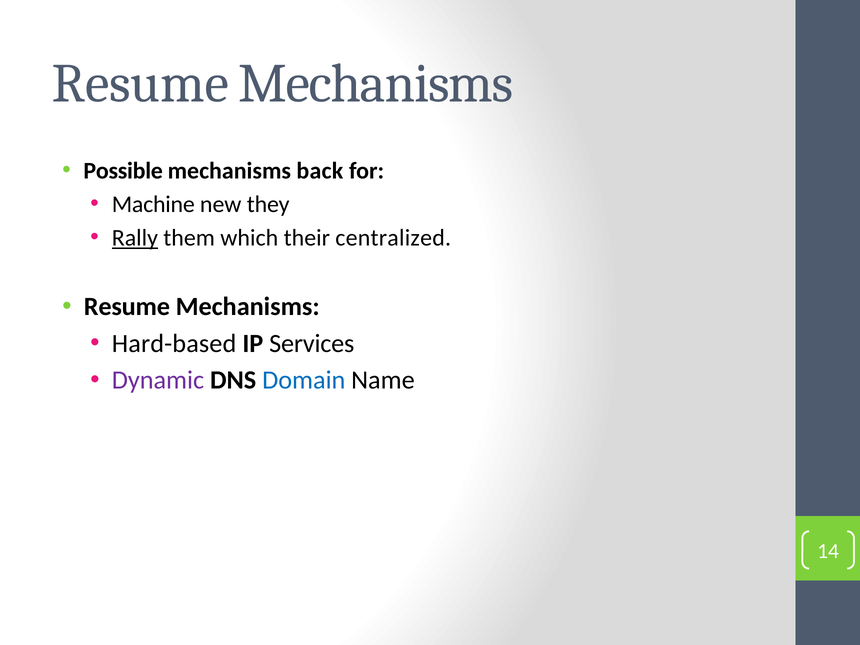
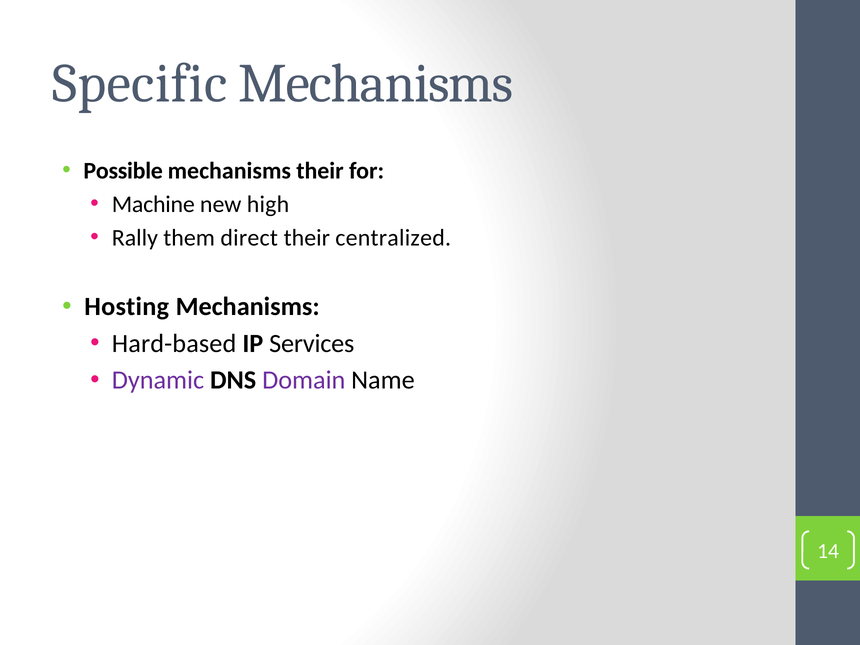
Resume: Resume -> Specific (140, 83)
mechanisms back: back -> their (320, 171)
they: they -> high (268, 204)
Rally underline: present -> none (135, 238)
which: which -> direct (249, 238)
Resume: Resume -> Hosting (127, 307)
Domain colour: blue -> purple (304, 380)
